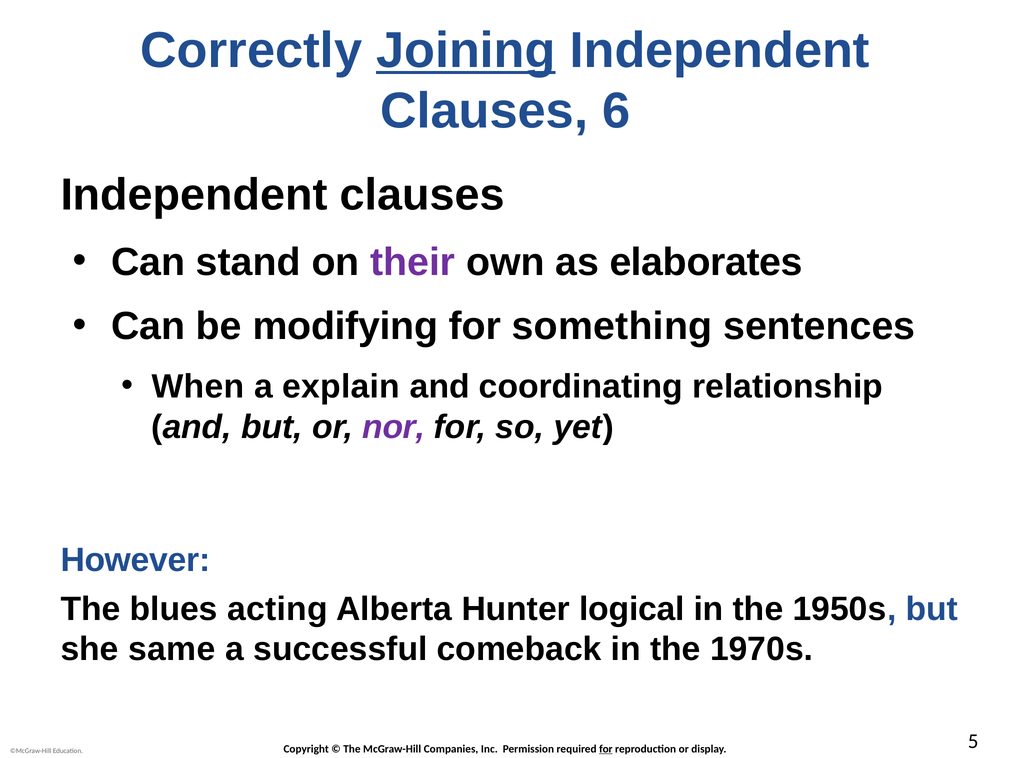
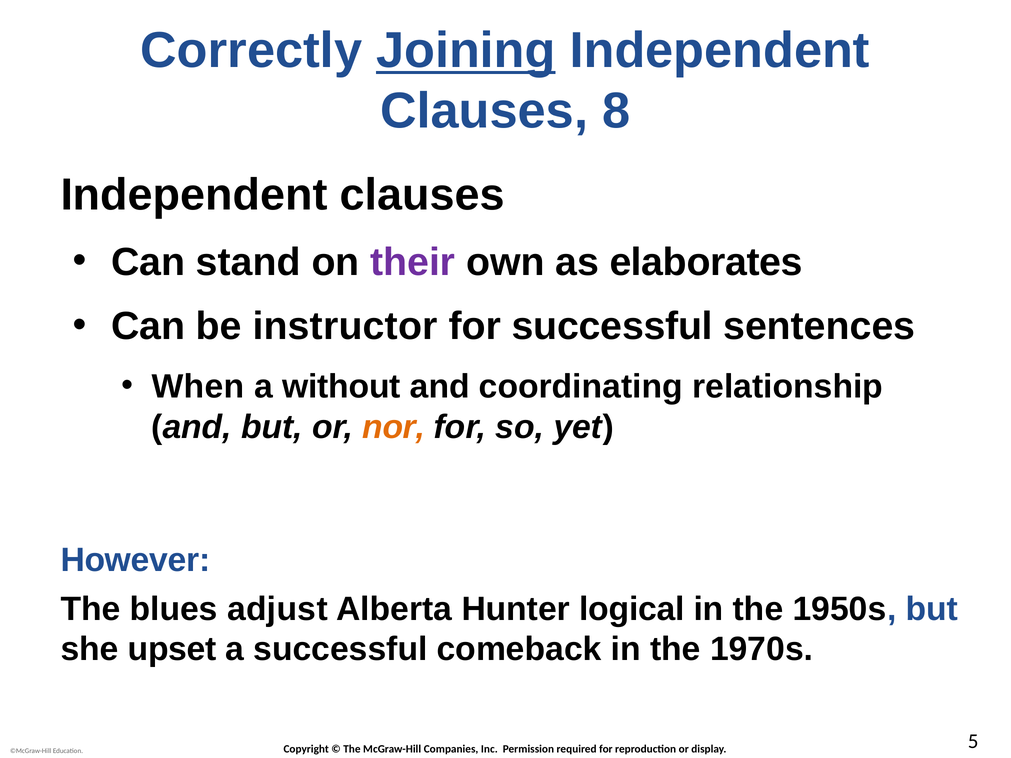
6: 6 -> 8 (616, 111)
modifying: modifying -> instructor (345, 326)
for something: something -> successful (612, 326)
explain: explain -> without (341, 387)
nor colour: purple -> orange (394, 427)
acting: acting -> adjust (277, 609)
same: same -> upset (172, 650)
for underline: present -> none (606, 749)
